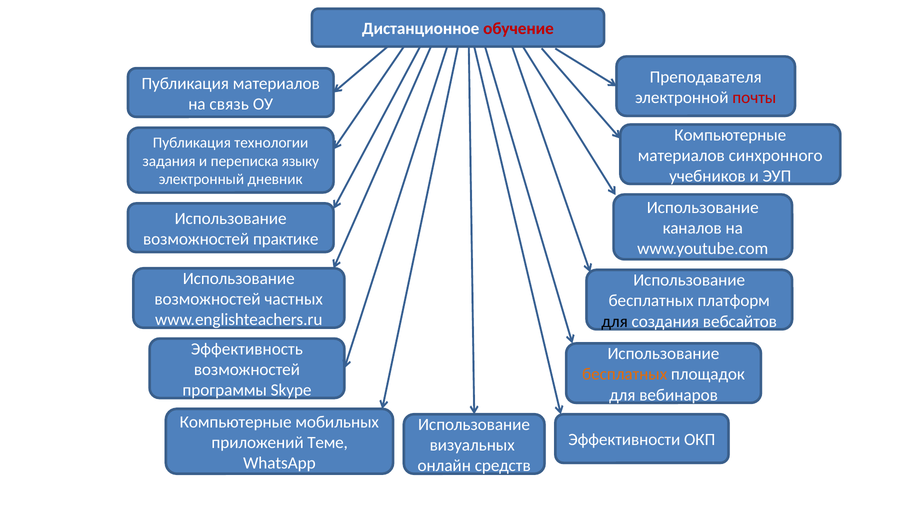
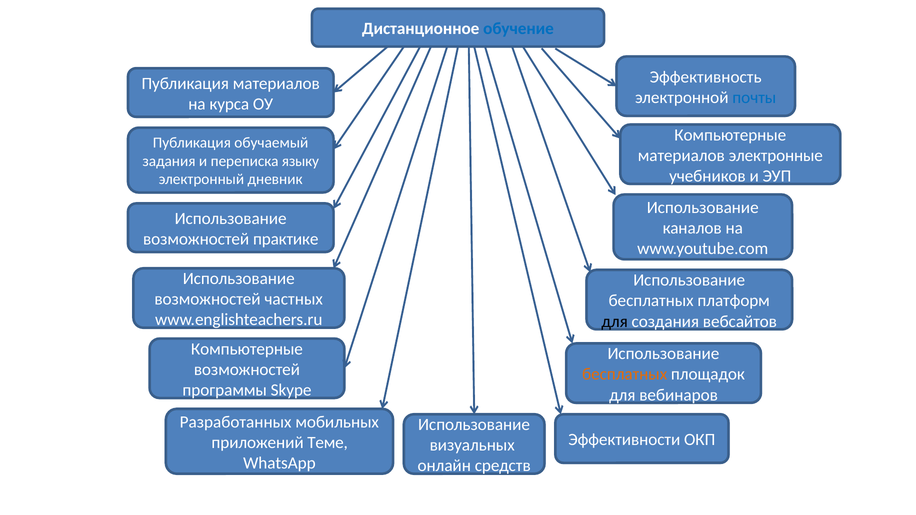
обучение colour: red -> blue (519, 29)
Преподавателя: Преподавателя -> Эффективность (706, 77)
почты colour: red -> blue (754, 98)
связь: связь -> курса (229, 104)
технологии: технологии -> обучаемый (271, 143)
синхронного: синхронного -> электронные (776, 156)
Эффективность: Эффективность -> Компьютерные (247, 349)
Компьютерные: Компьютерные -> Разработанных (236, 422)
